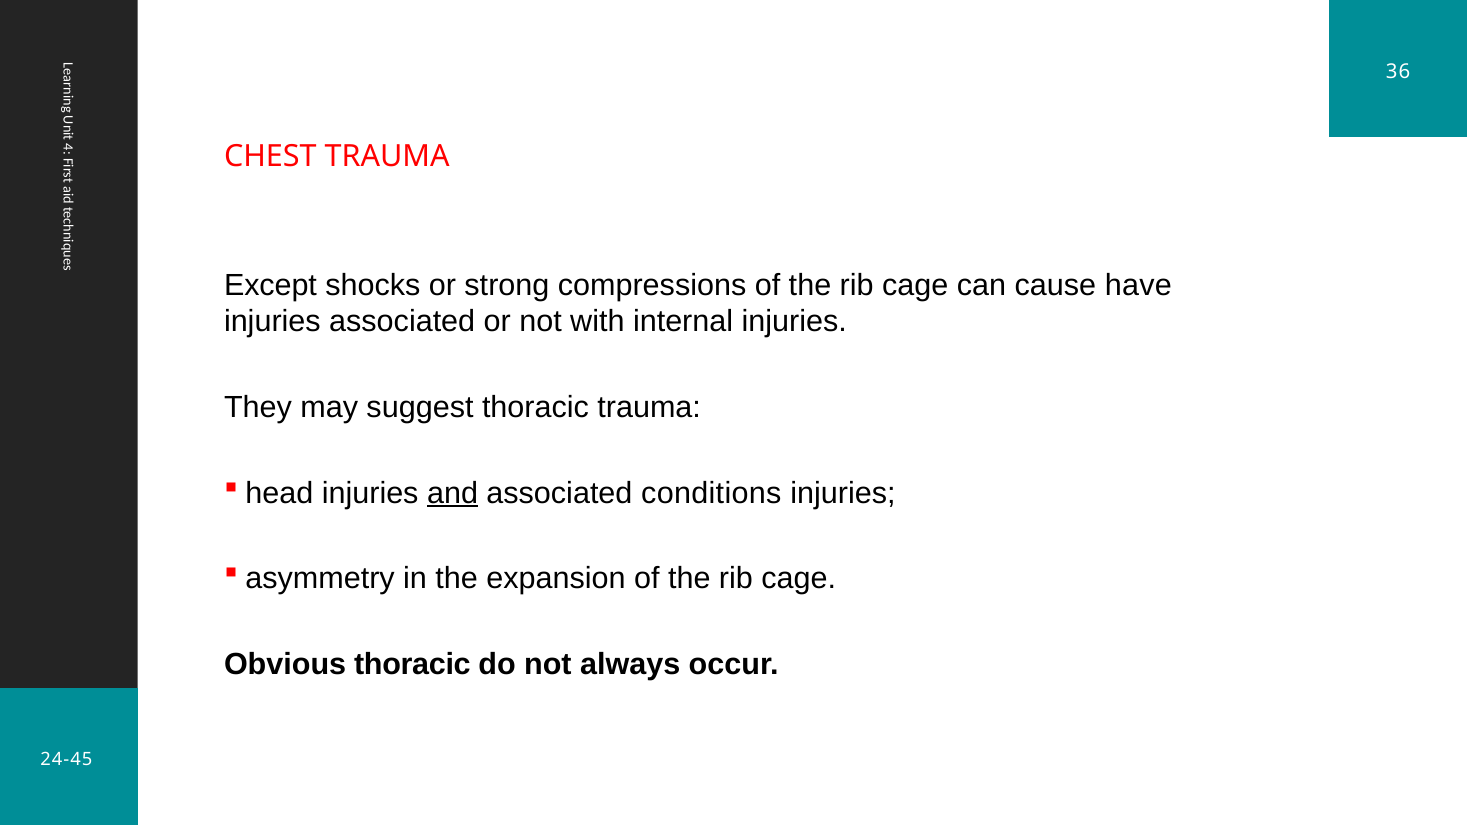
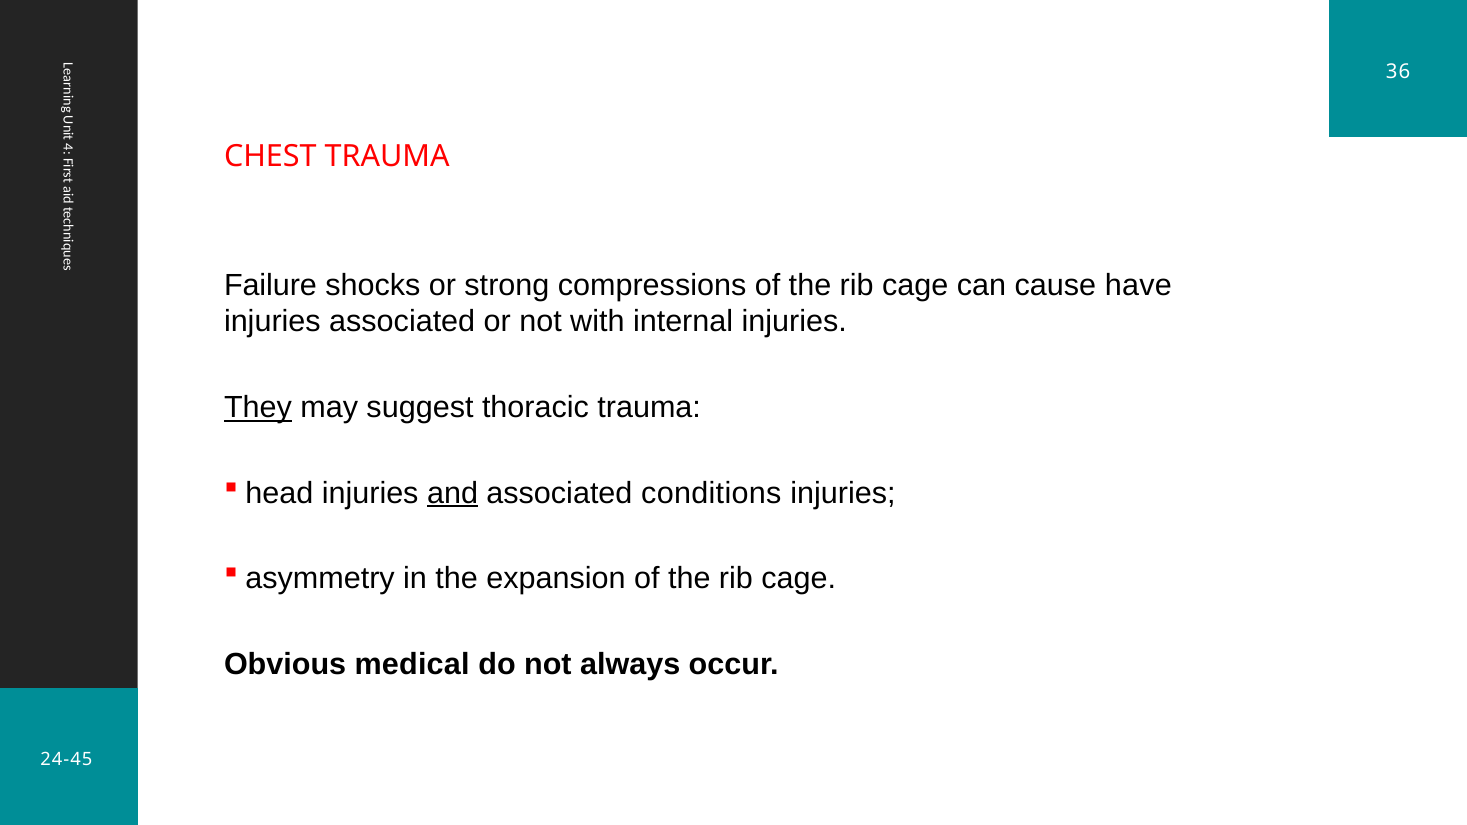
Except: Except -> Failure (270, 285)
They underline: none -> present (258, 408)
Obvious thoracic: thoracic -> medical (412, 664)
